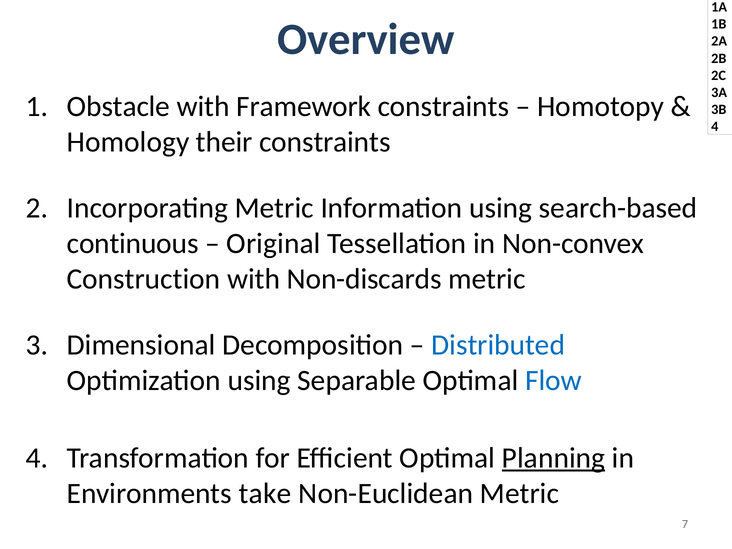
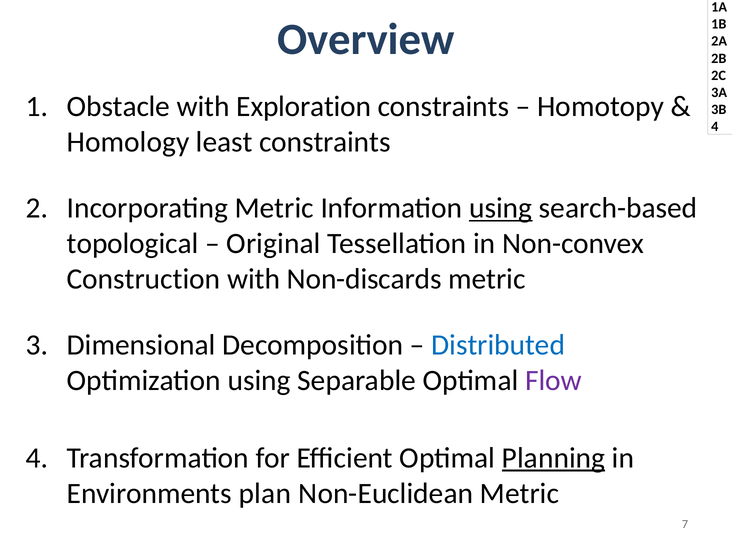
Framework: Framework -> Exploration (304, 106)
their: their -> least (224, 142)
using underline: none -> present (501, 208)
continuous: continuous -> topological (133, 244)
Flow colour: blue -> purple (554, 381)
take: take -> plan (265, 493)
